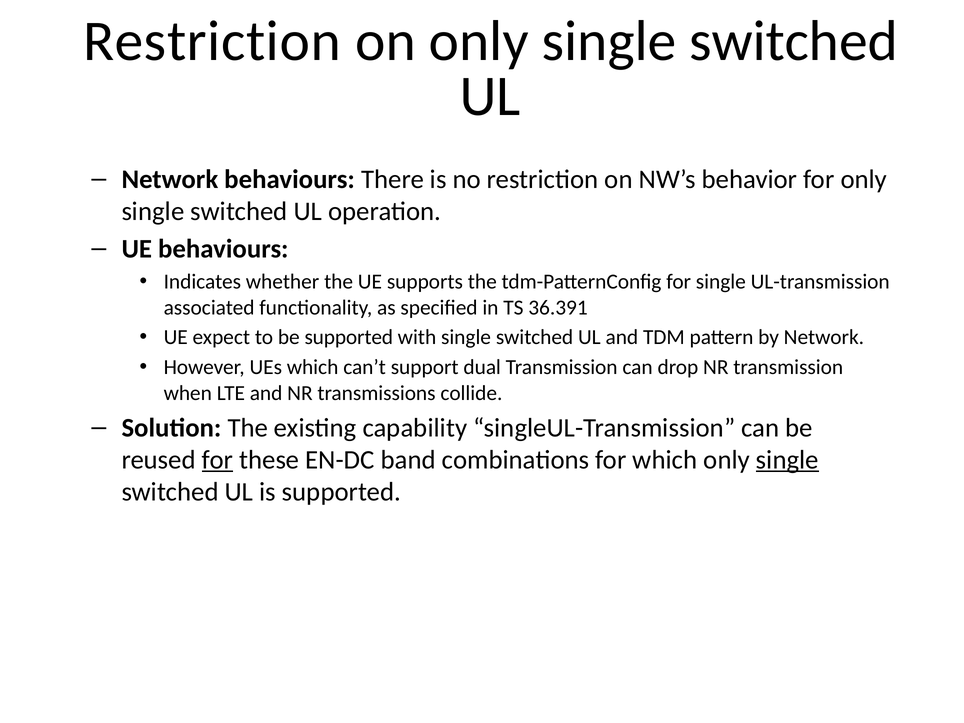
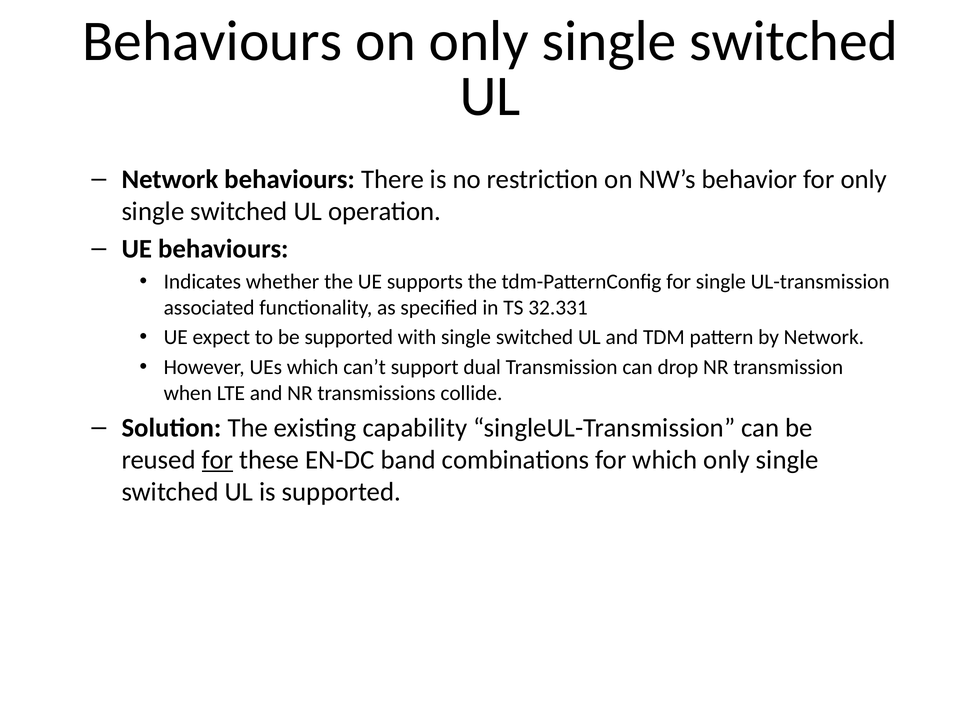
Restriction: Restriction -> Behaviours (212, 41)
36.391: 36.391 -> 32.331 (558, 307)
single underline: present -> none (787, 460)
